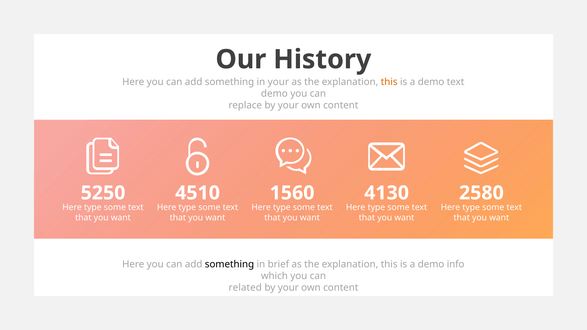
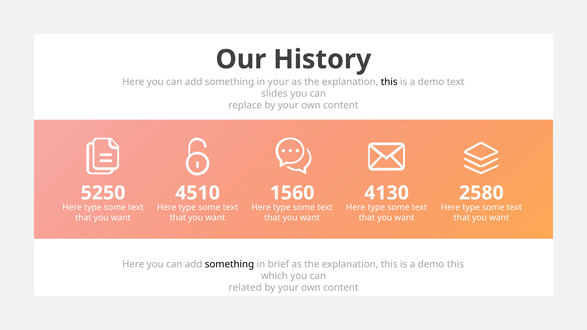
this colour: orange -> black (389, 82)
demo: demo -> slides (274, 94)
demo info: info -> this (456, 264)
